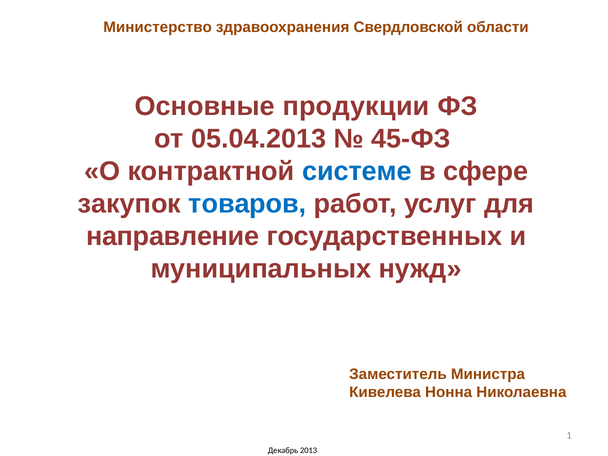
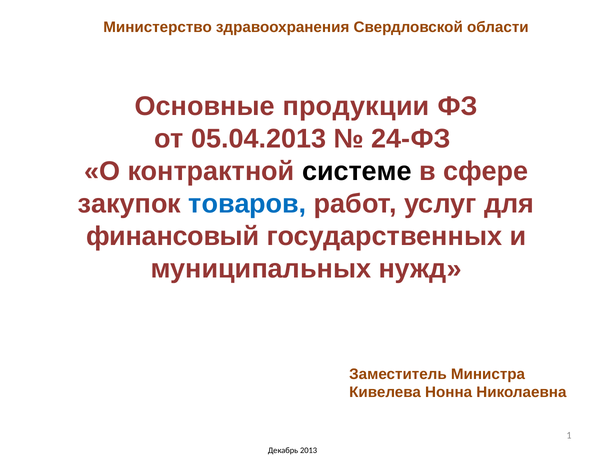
45-ФЗ: 45-ФЗ -> 24-ФЗ (411, 139)
системе colour: blue -> black (357, 171)
направление: направление -> финансовый (173, 236)
